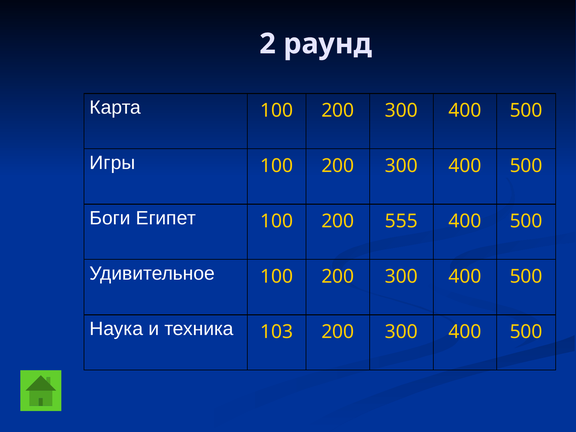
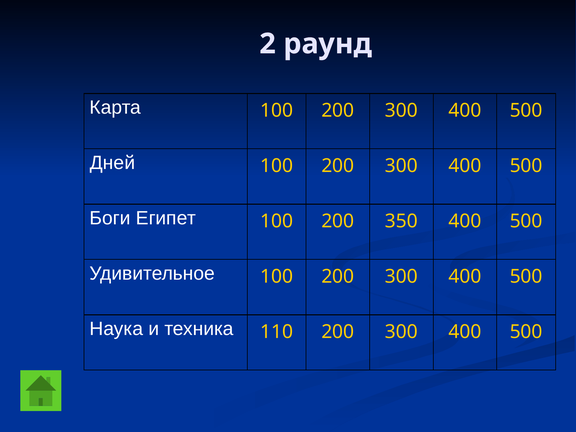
Игры: Игры -> Дней (112, 163)
555: 555 -> 350 (401, 221)
103: 103 -> 110 (277, 332)
